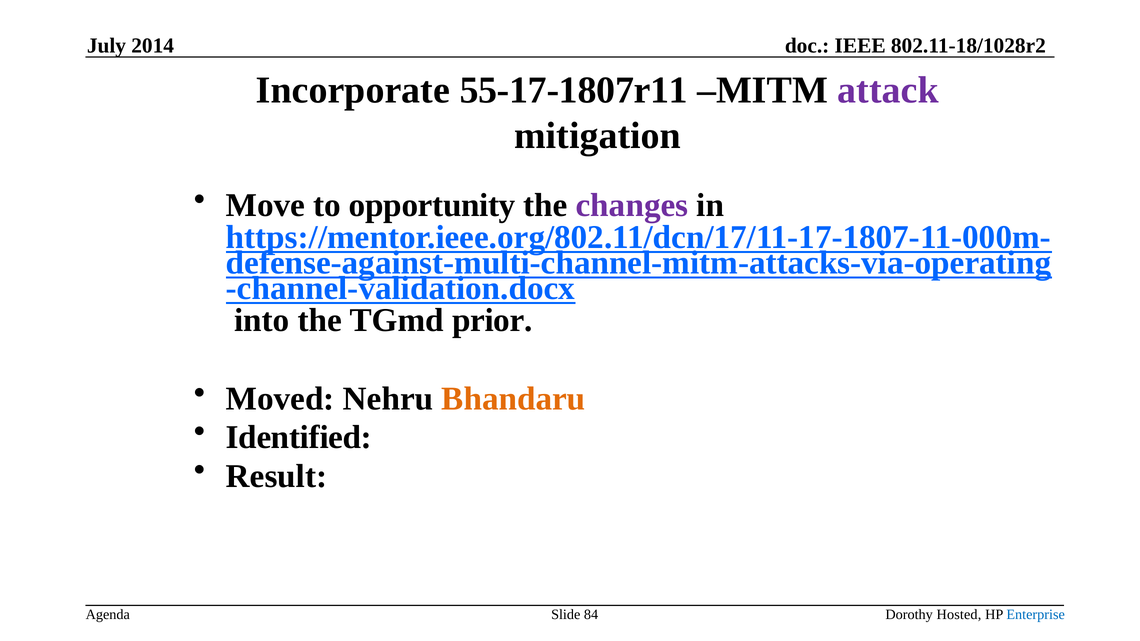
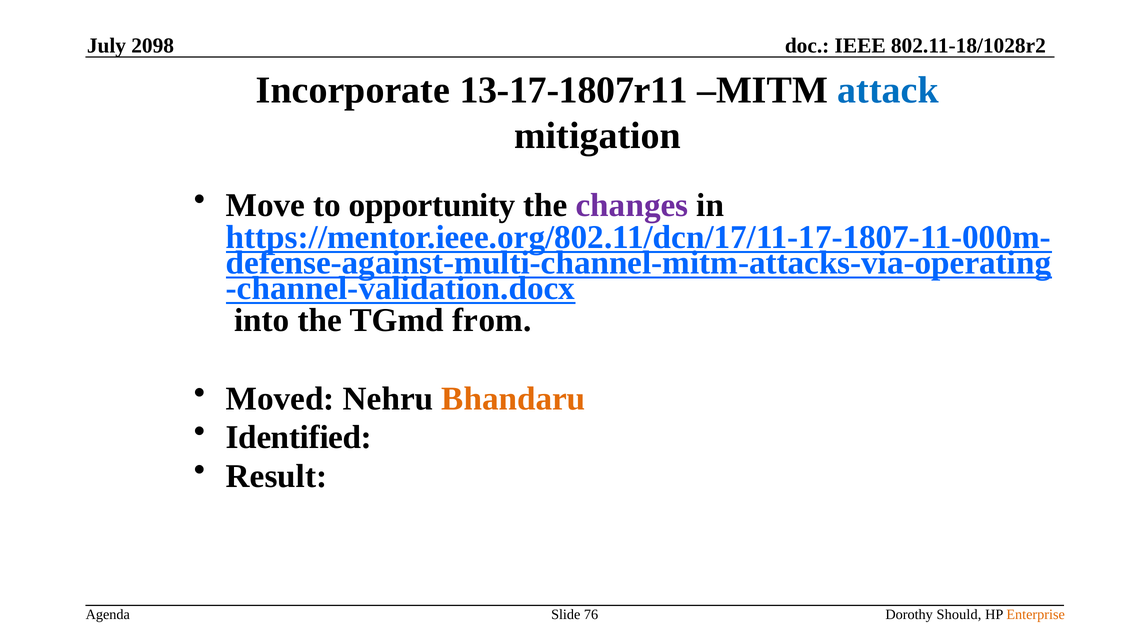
2014: 2014 -> 2098 (153, 46)
55-17-1807r11: 55-17-1807r11 -> 13-17-1807r11 (574, 90)
attack colour: purple -> blue (888, 90)
prior: prior -> from (492, 320)
84: 84 -> 76 (591, 615)
Hosted: Hosted -> Should (959, 615)
Enterprise colour: blue -> orange (1036, 615)
